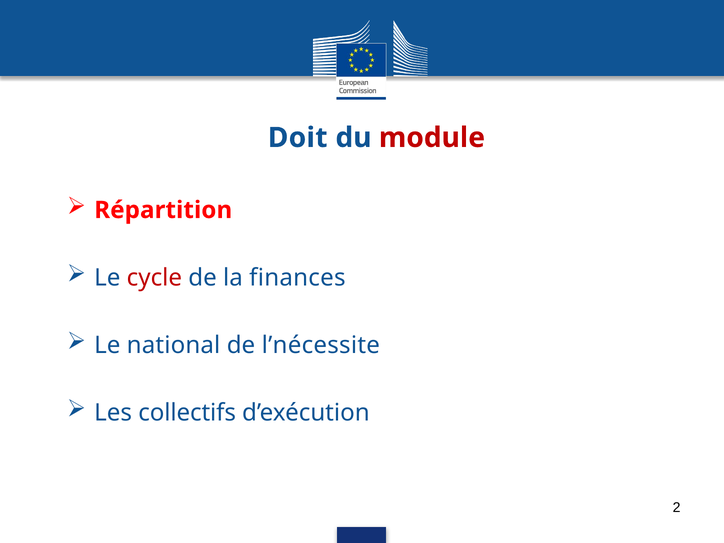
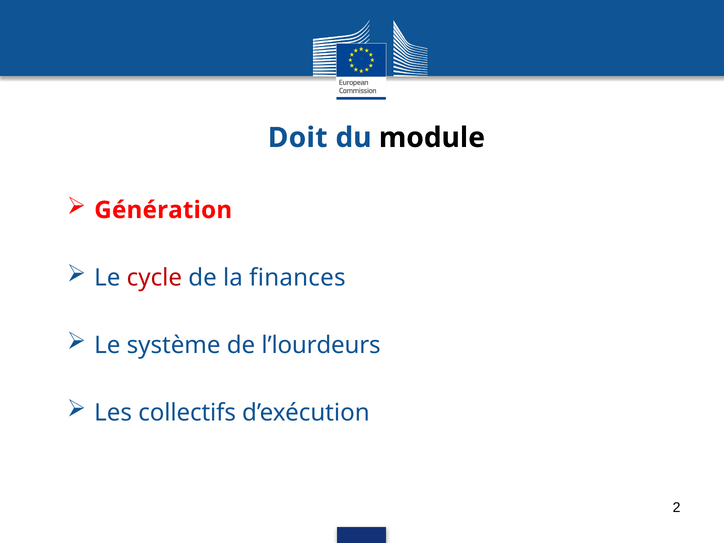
module colour: red -> black (432, 138)
Répartition: Répartition -> Génération (163, 210)
national: national -> système (174, 345)
l’nécessite: l’nécessite -> l’lourdeurs (321, 345)
